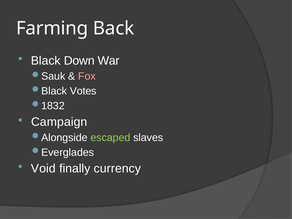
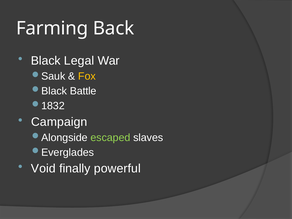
Down: Down -> Legal (79, 61)
Fox colour: pink -> yellow (87, 76)
Votes: Votes -> Battle (83, 91)
currency: currency -> powerful (117, 169)
